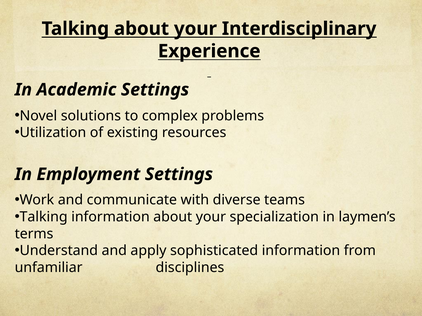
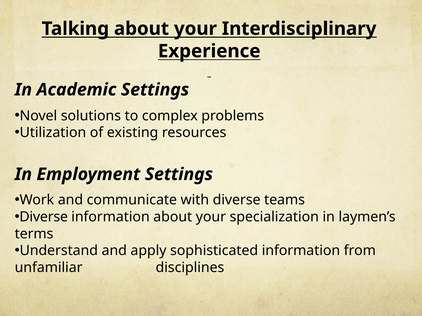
Talking: Talking -> Diverse (44, 217)
